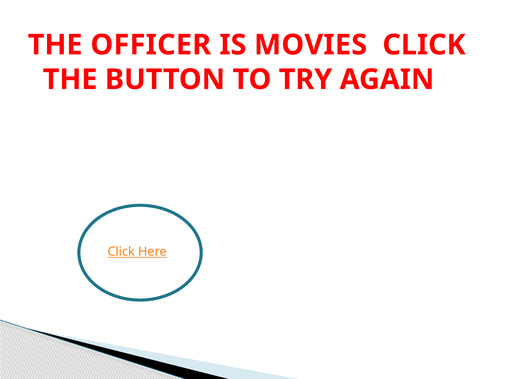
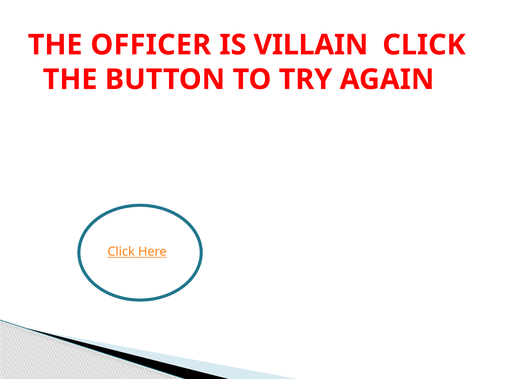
MOVIES: MOVIES -> VILLAIN (311, 45)
